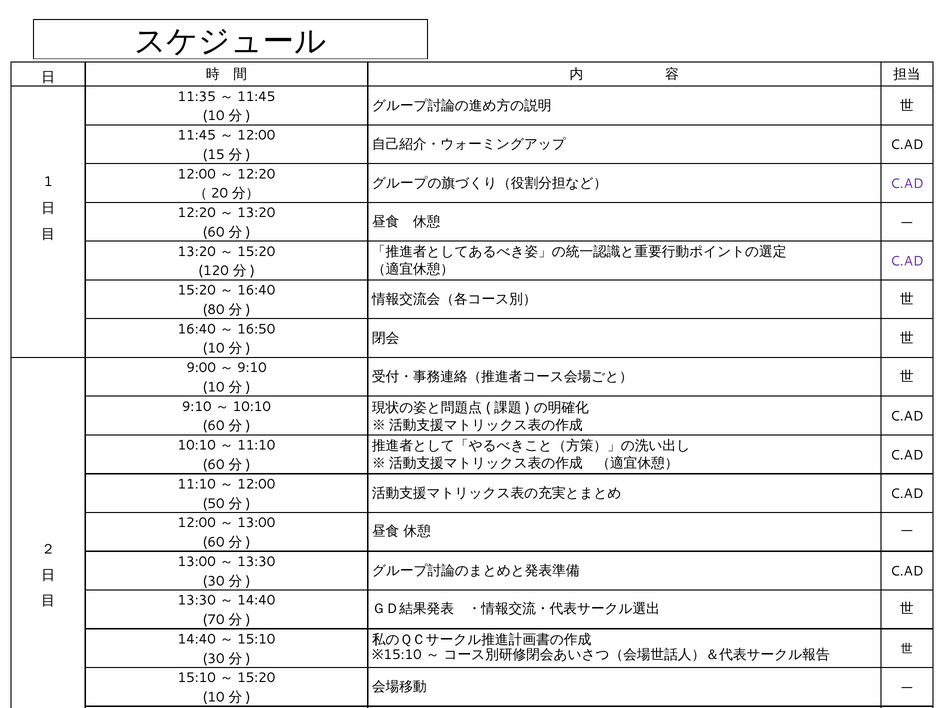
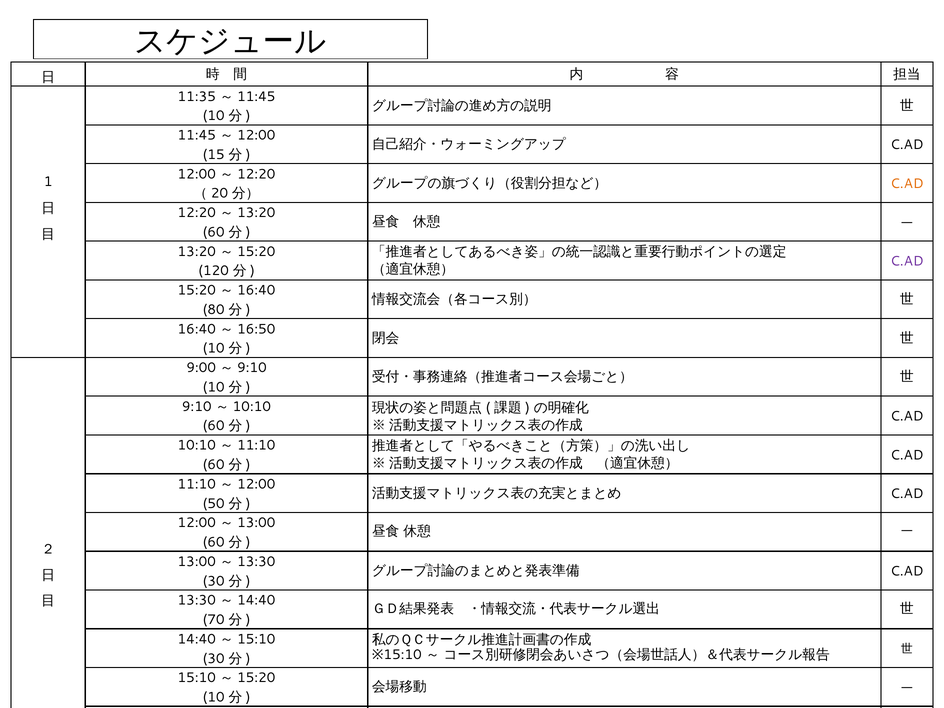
C.AD colour: purple -> orange (907, 184)
